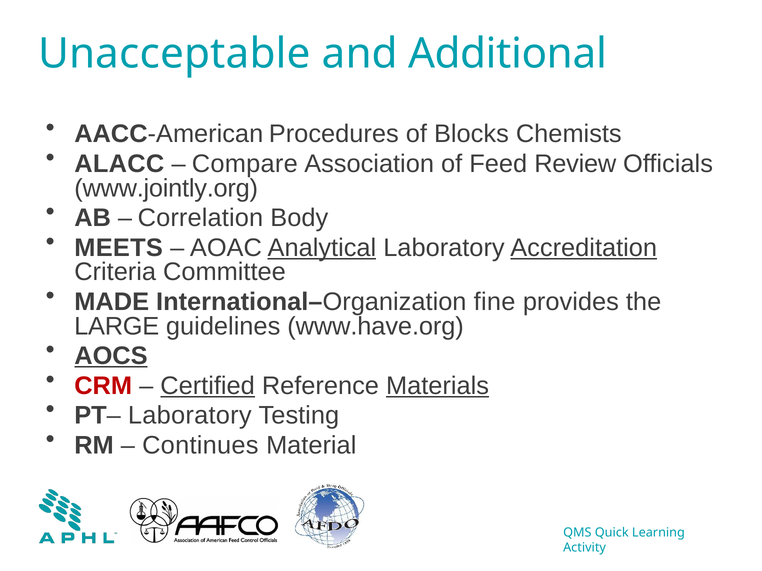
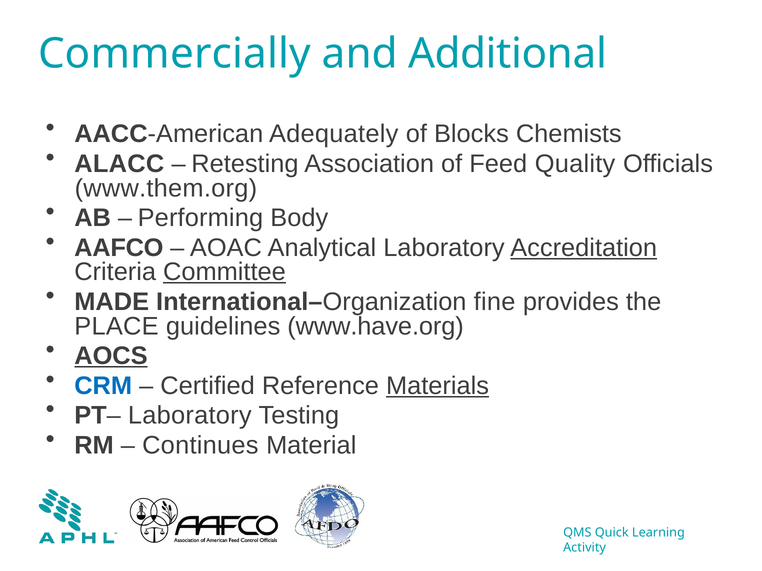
Unacceptable: Unacceptable -> Commercially (174, 54)
Procedures: Procedures -> Adequately (334, 134)
Compare: Compare -> Retesting (245, 164)
Review: Review -> Quality (575, 164)
www.jointly.org: www.jointly.org -> www.them.org (166, 188)
Correlation: Correlation -> Performing (200, 218)
MEETS: MEETS -> AAFCO (119, 248)
Analytical underline: present -> none (322, 248)
Committee underline: none -> present (224, 272)
LARGE: LARGE -> PLACE (117, 326)
CRM colour: red -> blue (103, 386)
Certified underline: present -> none (208, 386)
